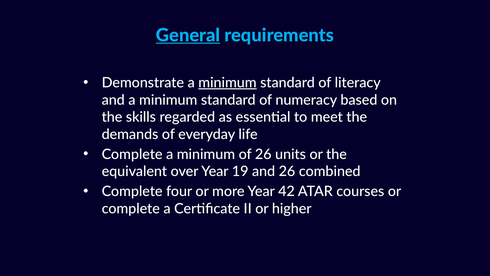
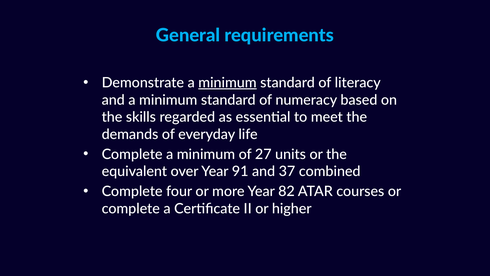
General underline: present -> none (188, 35)
of 26: 26 -> 27 (263, 154)
19: 19 -> 91 (240, 171)
and 26: 26 -> 37 (287, 171)
42: 42 -> 82 (286, 191)
